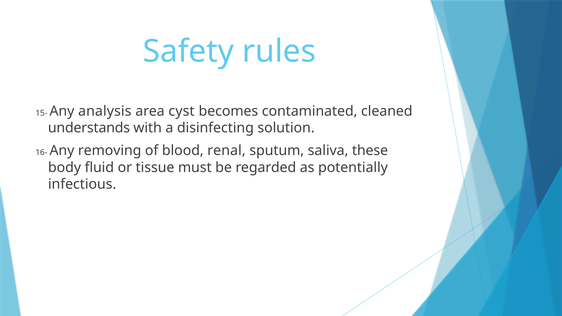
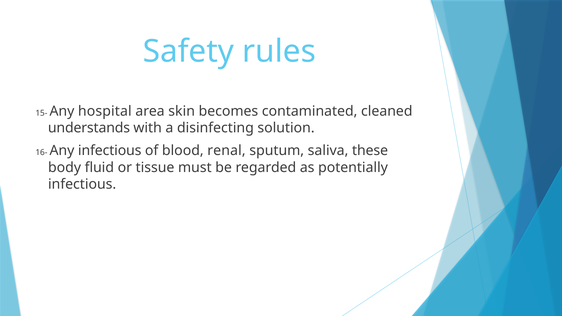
analysis: analysis -> hospital (105, 111)
cyst: cyst -> skin (182, 111)
Any removing: removing -> infectious (110, 151)
